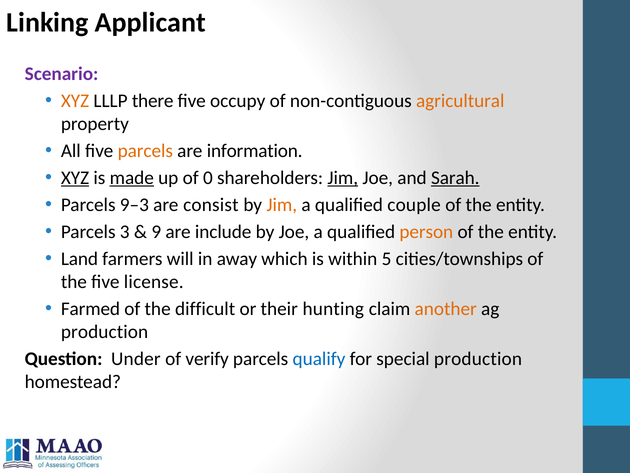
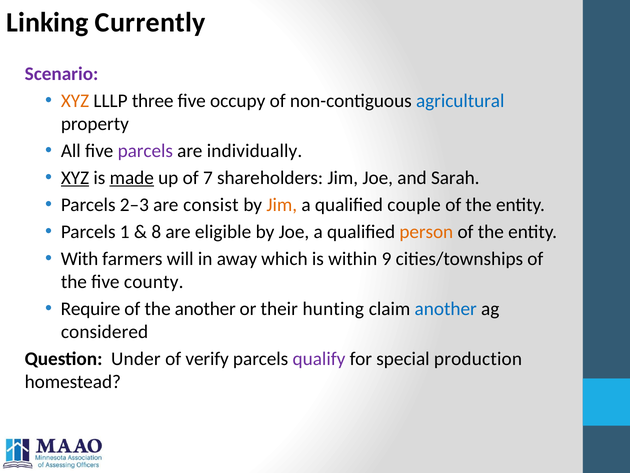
Applicant: Applicant -> Currently (150, 22)
there: there -> three (153, 101)
agricultural colour: orange -> blue (460, 101)
parcels colour: orange -> purple (145, 151)
information: information -> individually (255, 151)
0: 0 -> 7 (208, 178)
Jim underline: present -> none (343, 178)
Sarah underline: present -> none (455, 178)
9–3: 9–3 -> 2–3 (134, 205)
3: 3 -> 1 (125, 232)
9: 9 -> 8 (156, 232)
include: include -> eligible (223, 232)
Land: Land -> With (80, 258)
5: 5 -> 9 (387, 258)
license: license -> county (154, 282)
Farmed: Farmed -> Require (91, 309)
the difficult: difficult -> another (205, 309)
another colour: orange -> blue (446, 309)
production: production -> considered (105, 332)
qualify colour: blue -> purple (319, 359)
